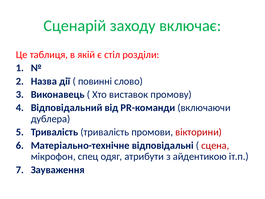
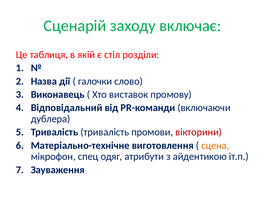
повинні: повинні -> галочки (95, 81)
відповідальні: відповідальні -> виготовлення (163, 145)
сцена colour: red -> orange (215, 145)
